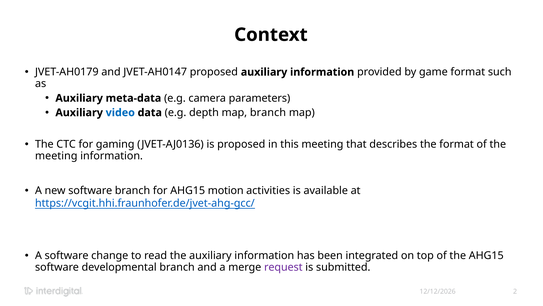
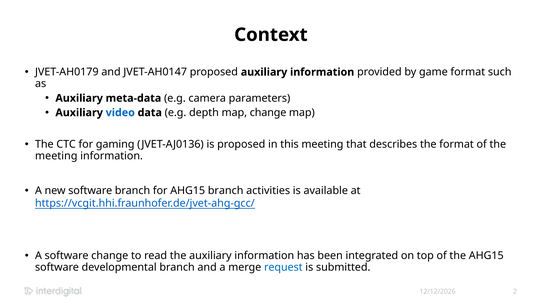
map branch: branch -> change (268, 112)
AHG15 motion: motion -> branch (226, 190)
request colour: purple -> blue (283, 267)
